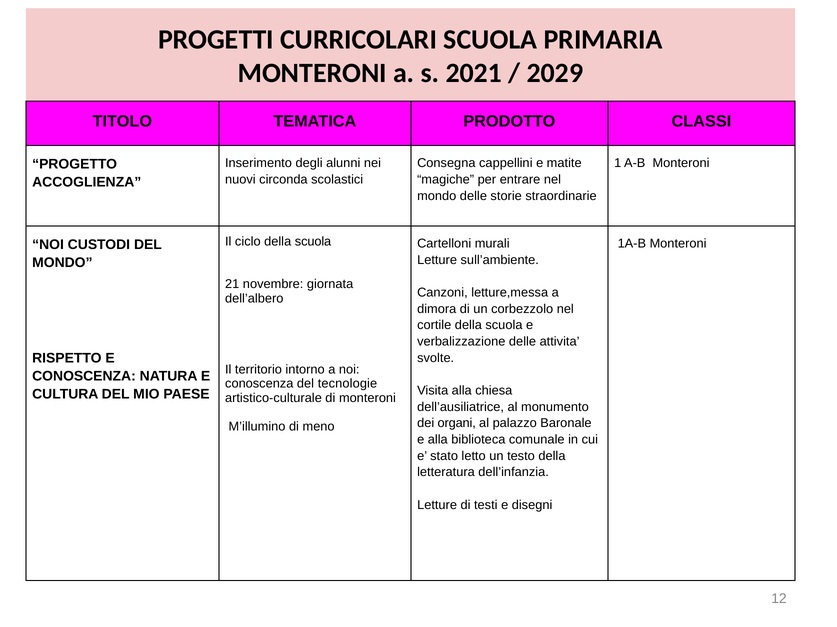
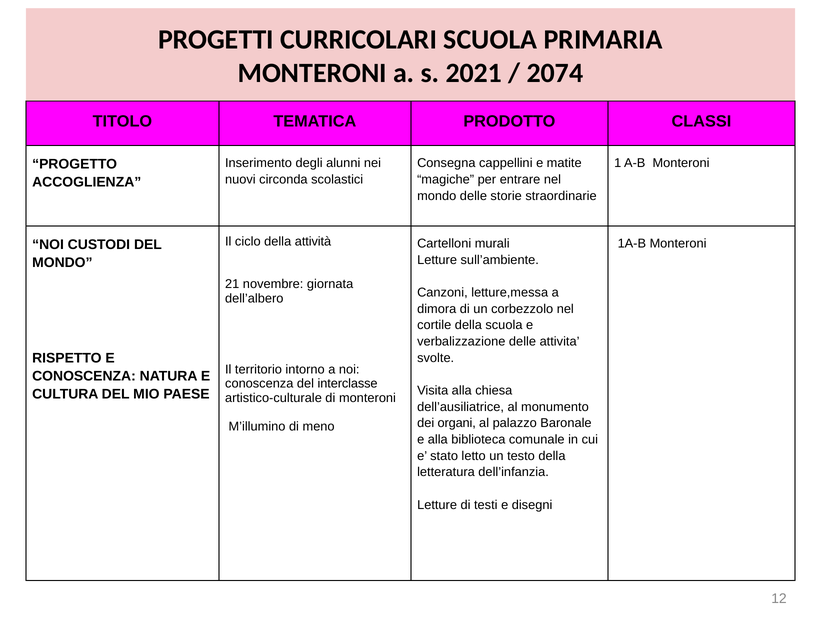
2029: 2029 -> 2074 (555, 73)
ciclo della scuola: scuola -> attività (313, 242)
tecnologie: tecnologie -> interclasse (348, 384)
